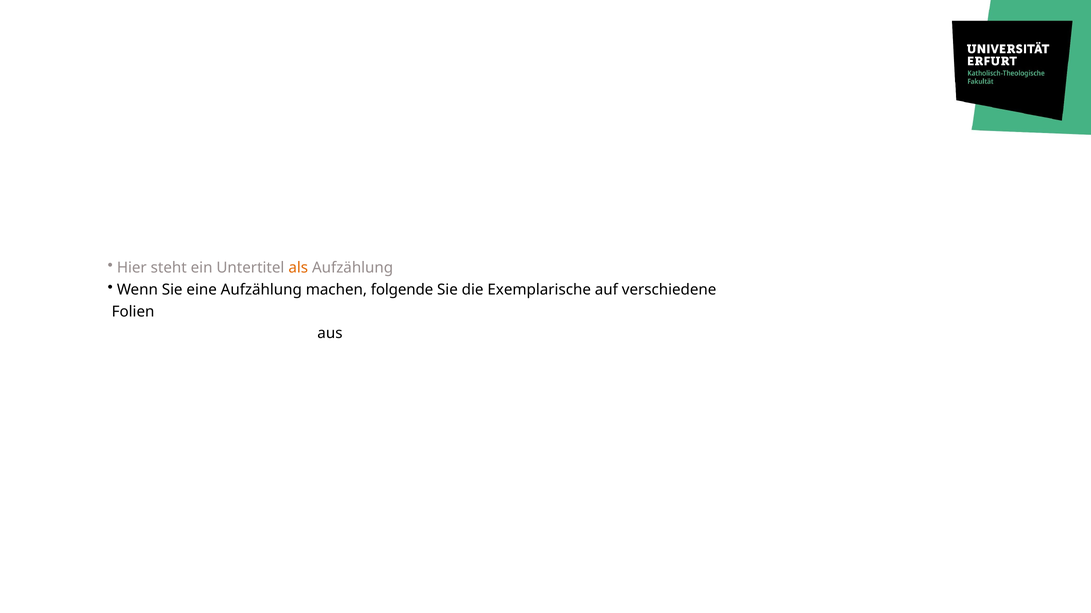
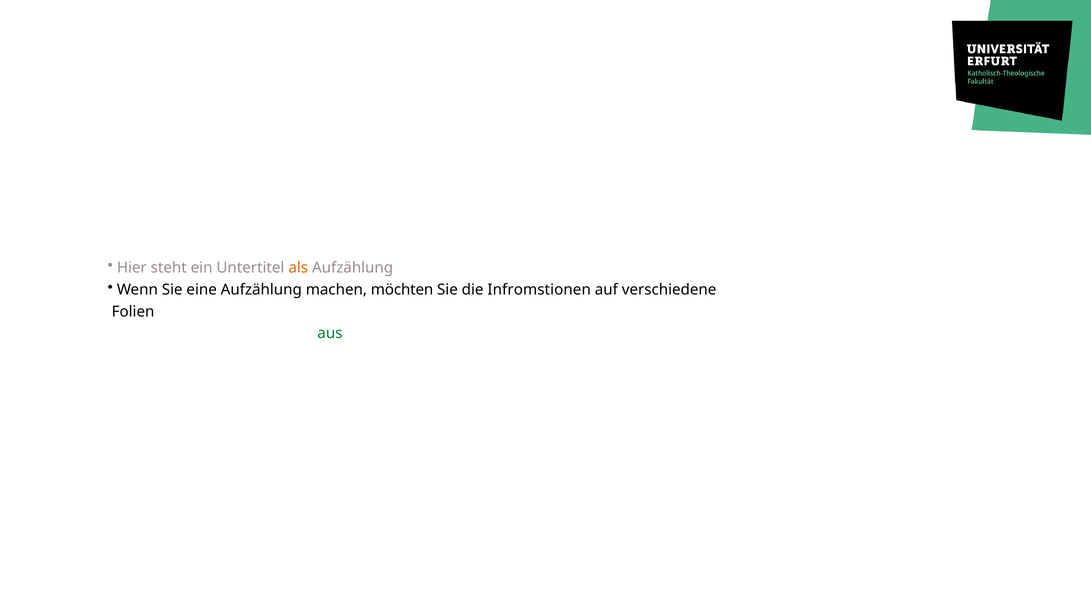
folgende: folgende -> möchten (402, 290)
Exemplarische: Exemplarische -> Infromstionen (539, 290)
aus colour: black -> green (330, 334)
